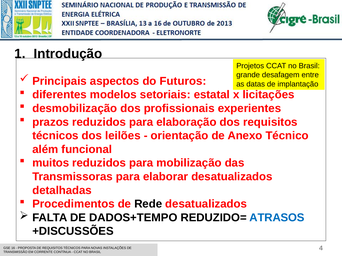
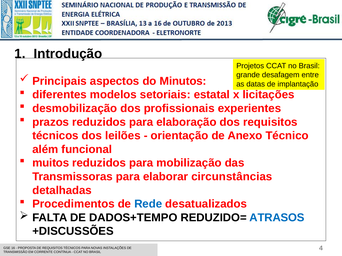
Futuros: Futuros -> Minutos (183, 81)
elaborar desatualizados: desatualizados -> circunstâncias (232, 177)
Rede colour: black -> blue (148, 204)
